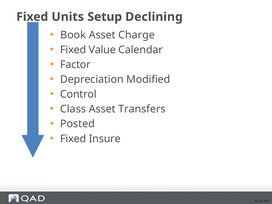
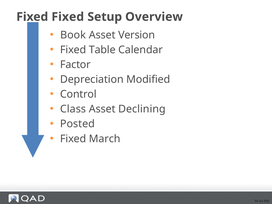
Units: Units -> Fixed (68, 17)
Declining: Declining -> Overview (154, 17)
Charge: Charge -> Version (137, 35)
Value: Value -> Table (102, 50)
Transfers: Transfers -> Declining (142, 109)
Insure: Insure -> March (105, 139)
